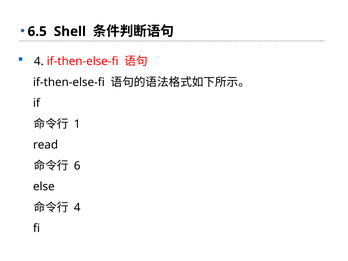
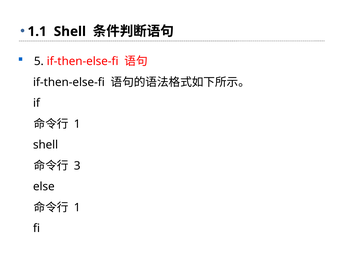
6.5: 6.5 -> 1.1 (37, 31)
4: 4 -> 5 (39, 61)
read: read -> shell (46, 145)
6: 6 -> 3 (77, 166)
4: 4 -> 1 (77, 207)
